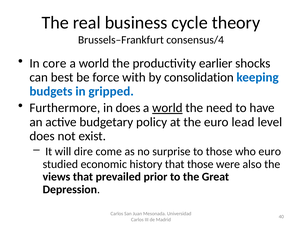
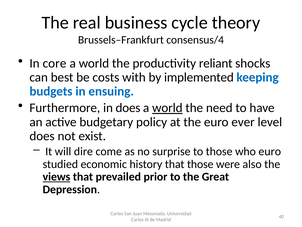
earlier: earlier -> reliant (216, 63)
force: force -> costs (106, 77)
consolidation: consolidation -> implemented (199, 77)
gripped: gripped -> ensuing (111, 91)
lead: lead -> ever (243, 122)
views underline: none -> present (56, 176)
